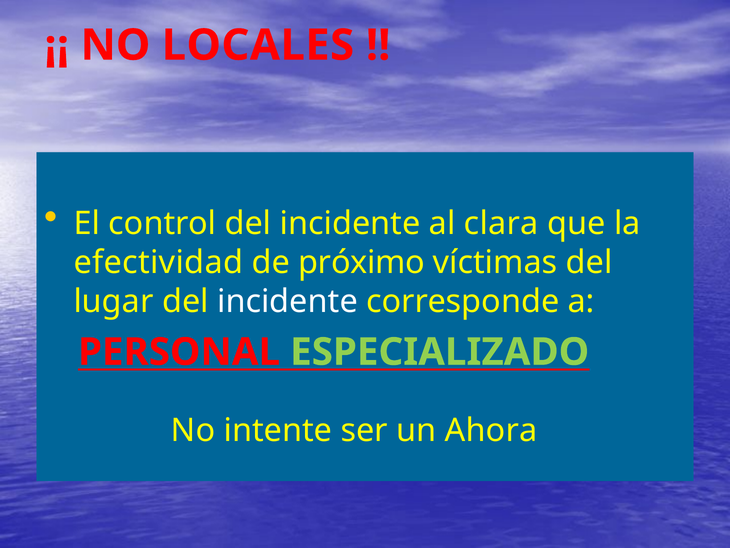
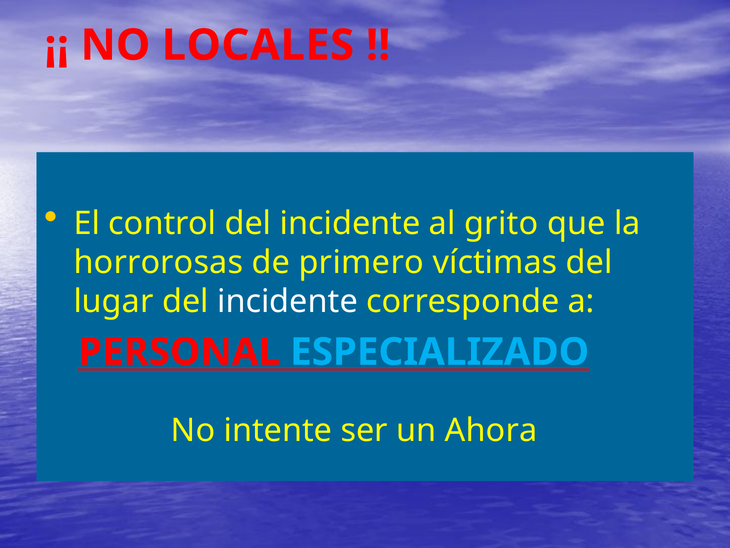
clara: clara -> grito (501, 223)
efectividad: efectividad -> horrorosas (158, 262)
próximo: próximo -> primero (361, 262)
ESPECIALIZADO colour: light green -> light blue (440, 352)
